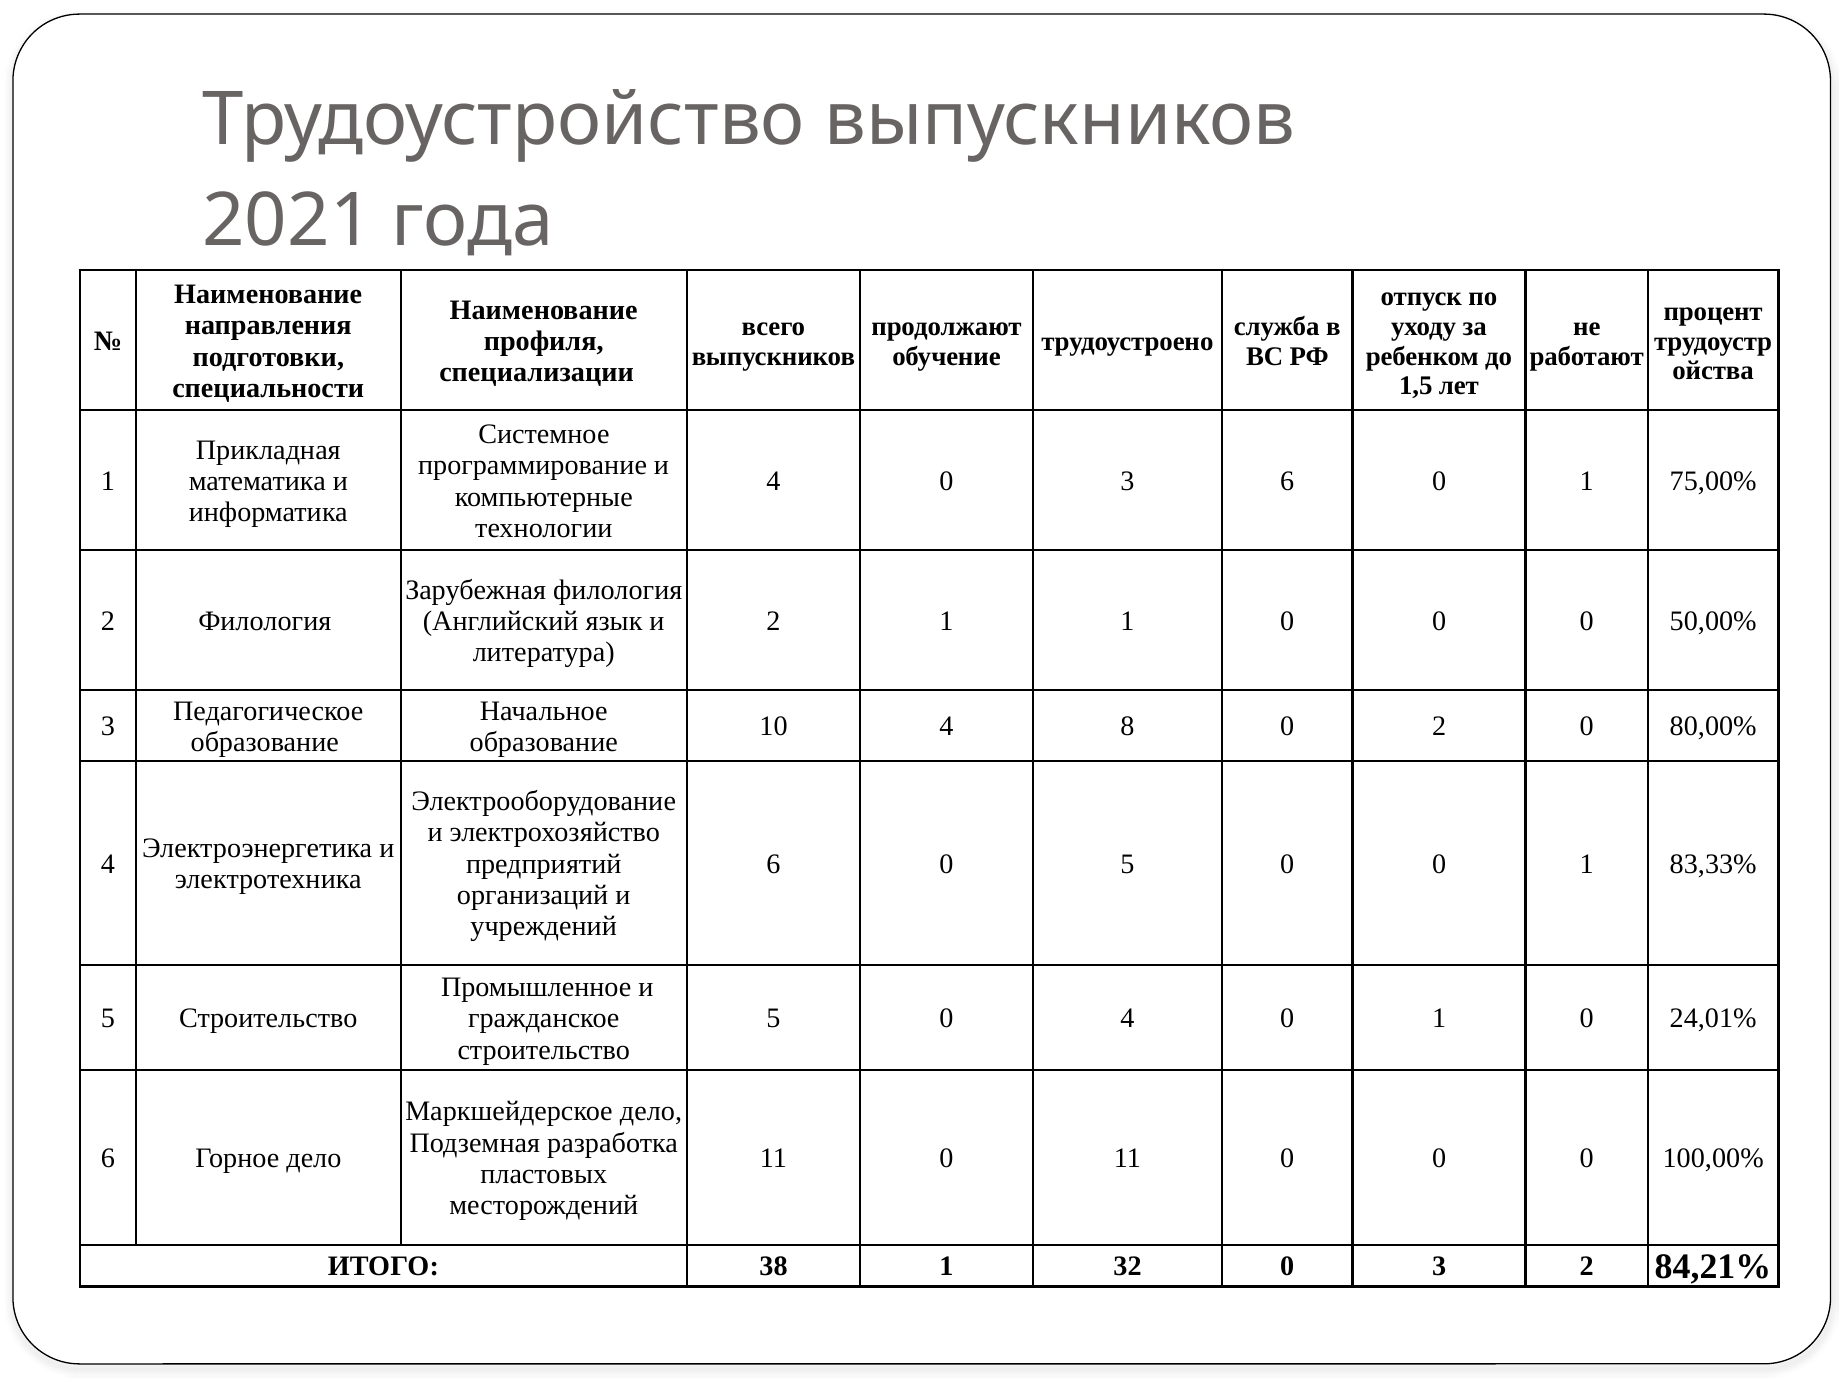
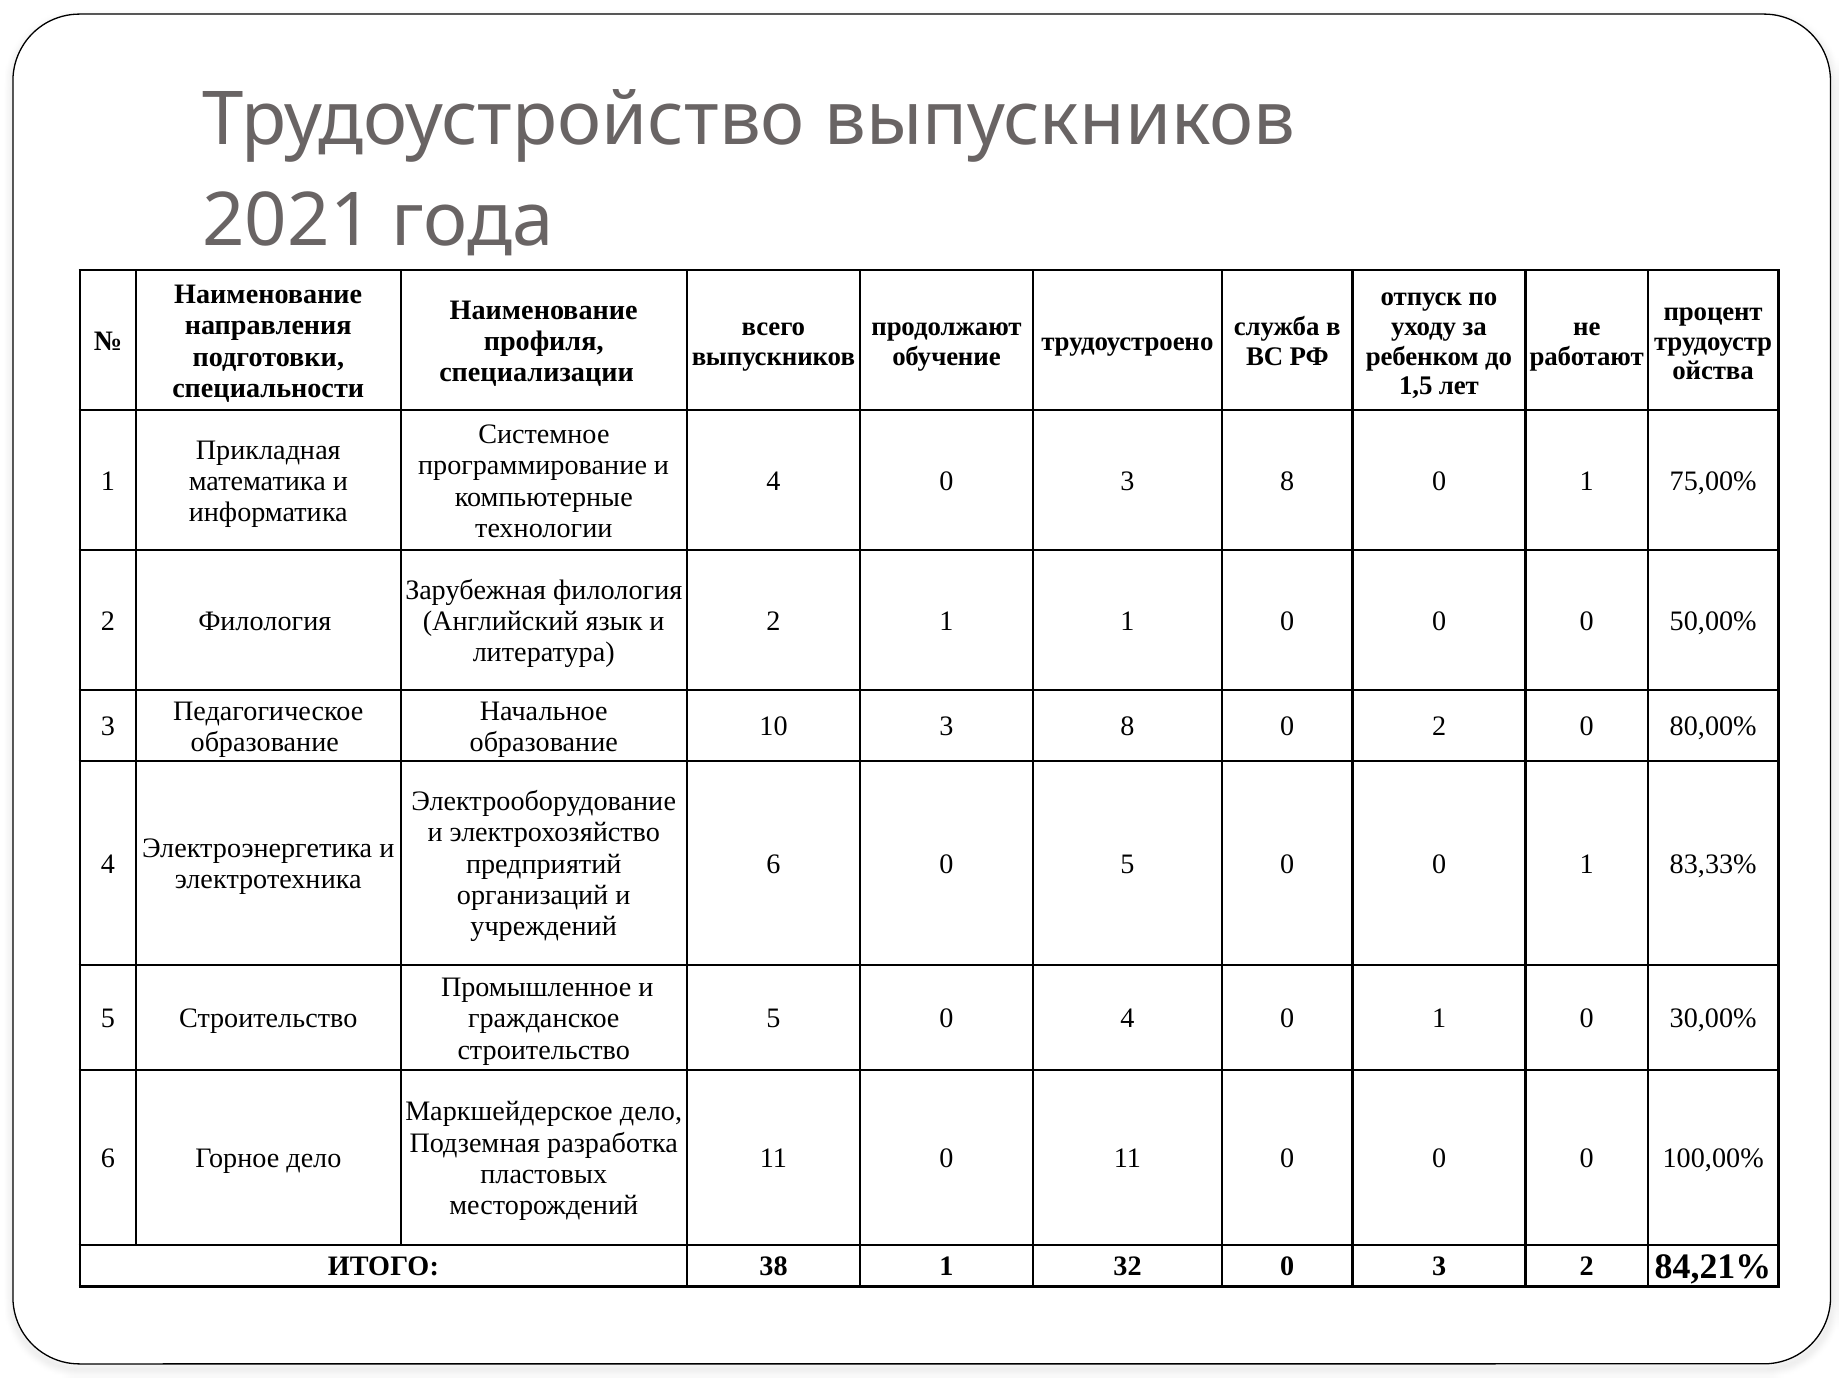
0 3 6: 6 -> 8 (1287, 481)
10 4: 4 -> 3 (946, 726)
24,01%: 24,01% -> 30,00% (1713, 1018)
